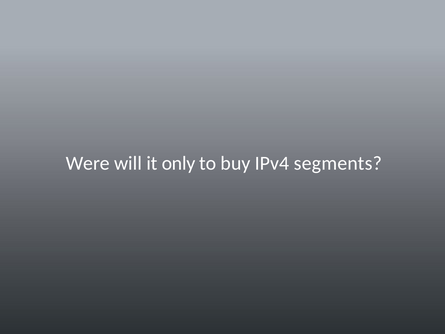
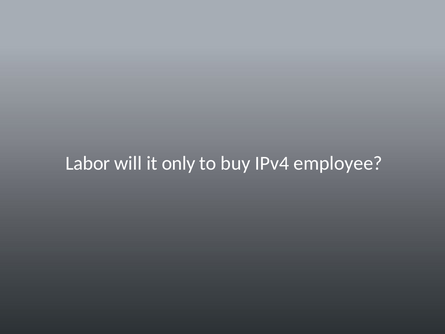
Were: Were -> Labor (88, 163)
segments: segments -> employee (338, 163)
